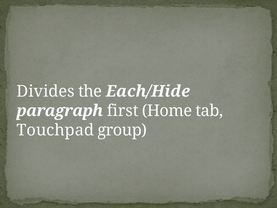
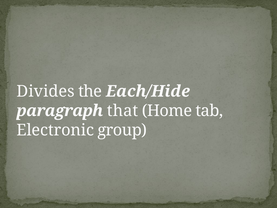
first: first -> that (123, 111)
Touchpad: Touchpad -> Electronic (55, 130)
